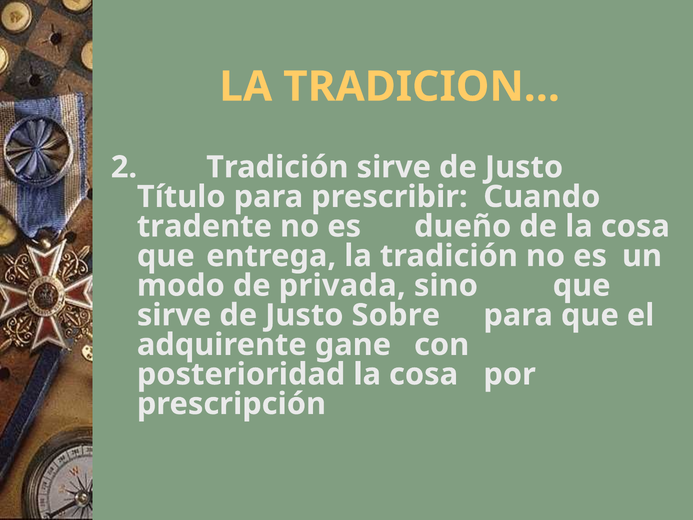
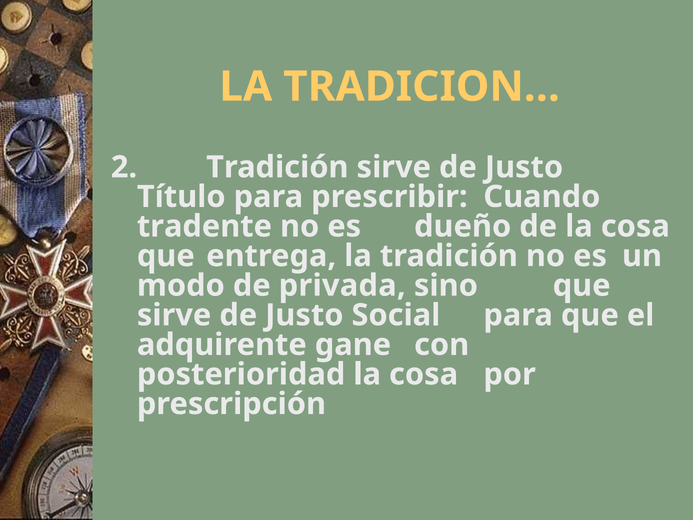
Sobre: Sobre -> Social (396, 315)
